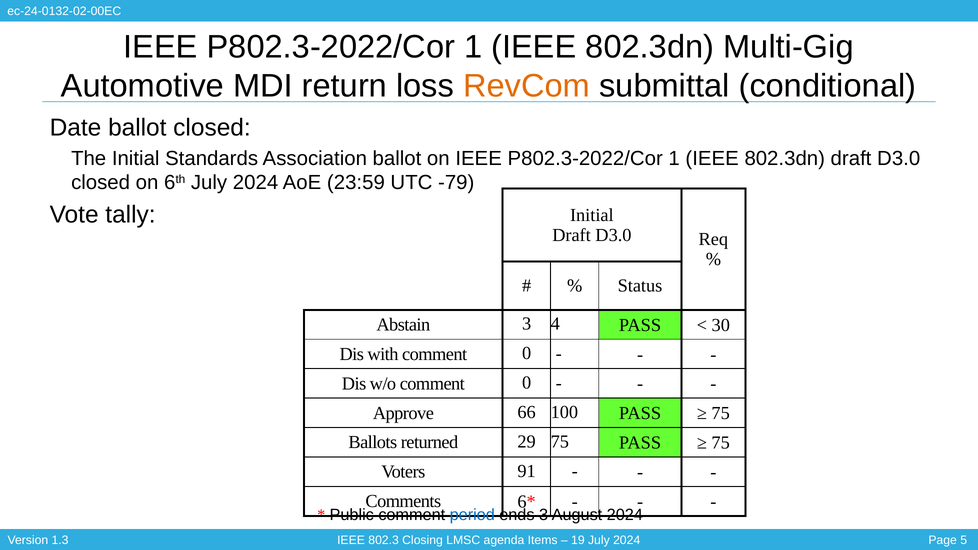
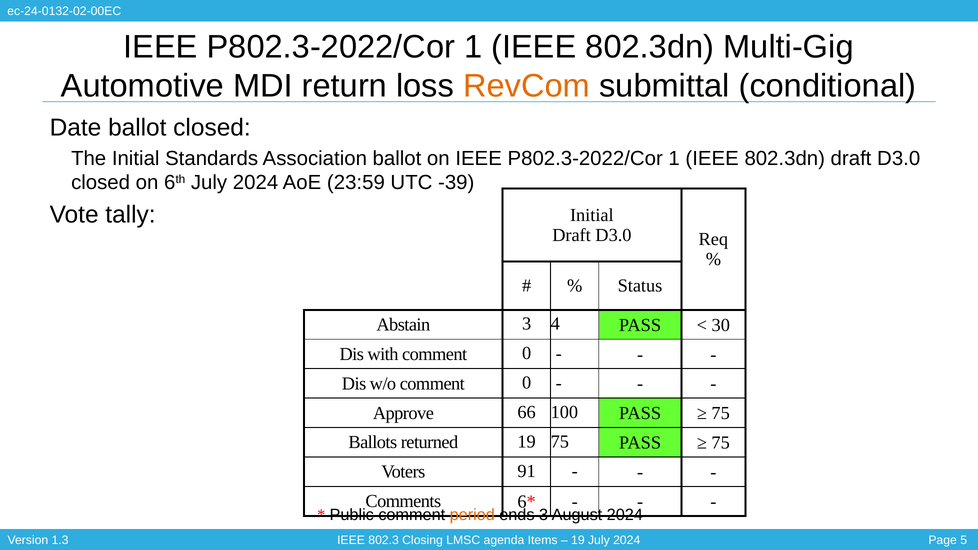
-79: -79 -> -39 (456, 183)
returned 29: 29 -> 19 (527, 442)
period colour: blue -> orange (472, 515)
